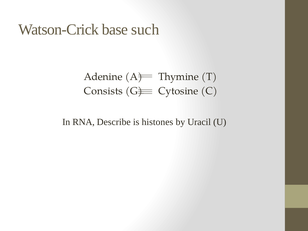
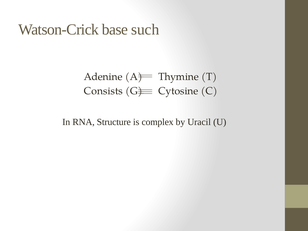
Describe: Describe -> Structure (114, 122)
histones: histones -> complex (158, 122)
